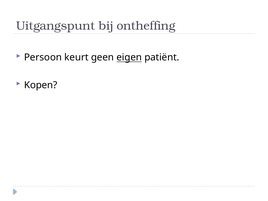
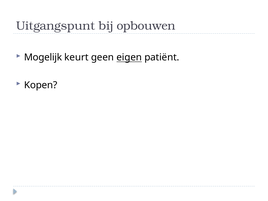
ontheffing: ontheffing -> opbouwen (146, 26)
Persoon: Persoon -> Mogelijk (43, 57)
